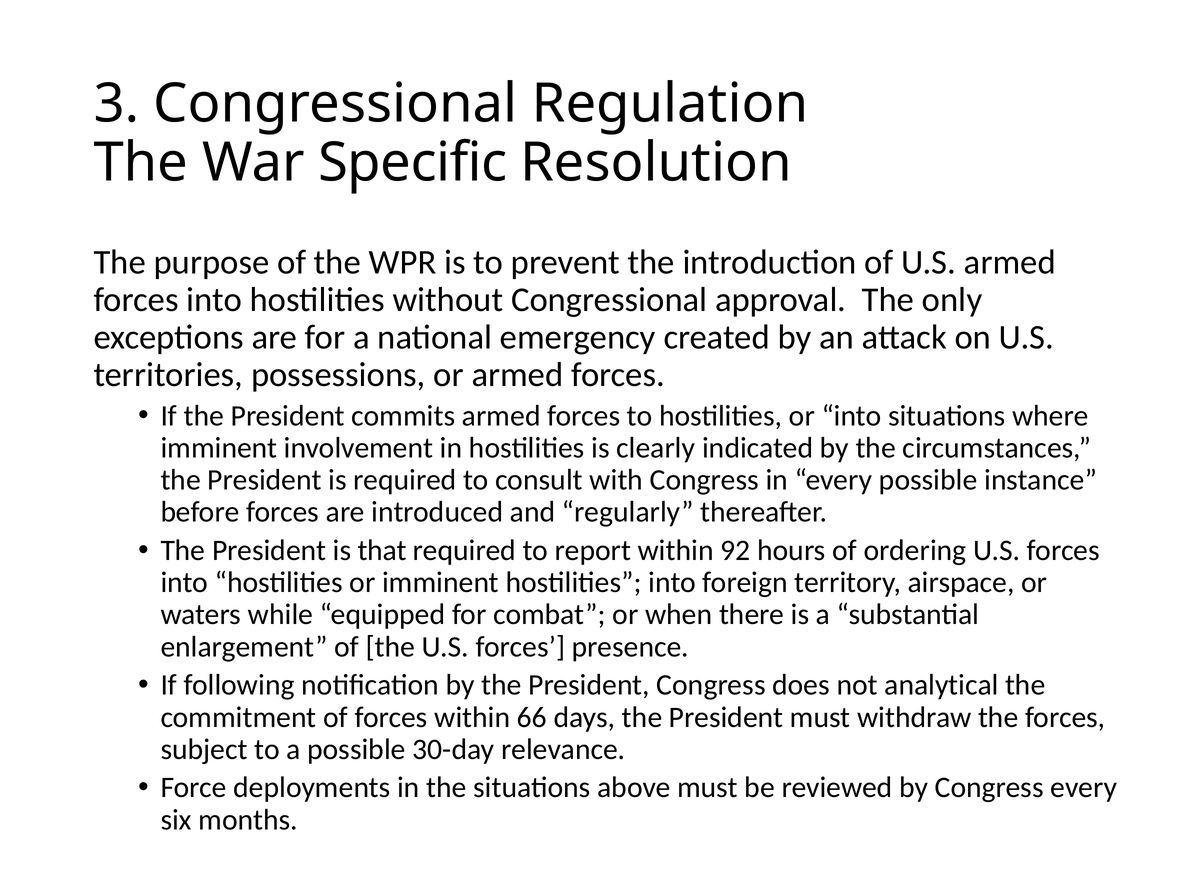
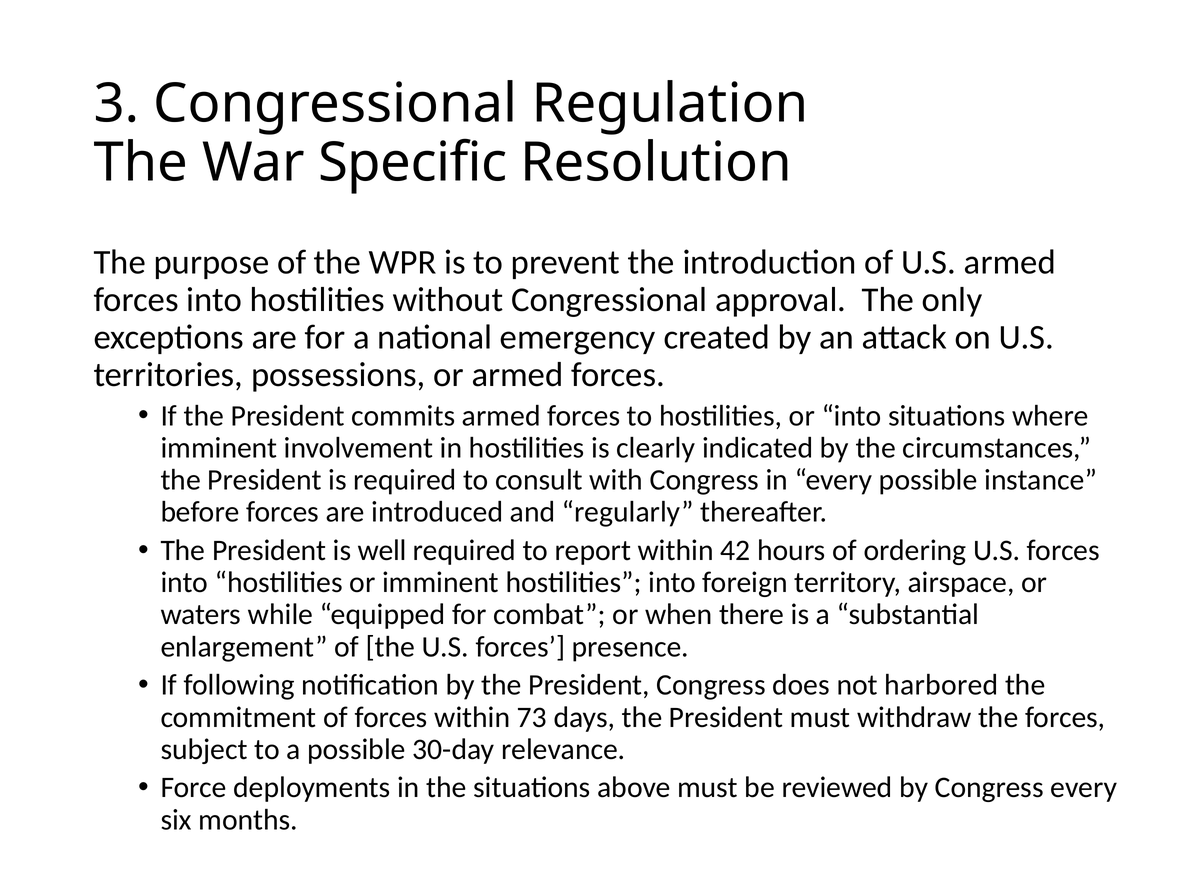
that: that -> well (382, 550)
92: 92 -> 42 (735, 550)
analytical: analytical -> harbored (941, 685)
66: 66 -> 73 (532, 717)
